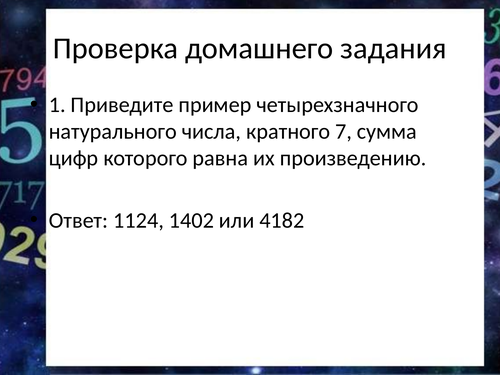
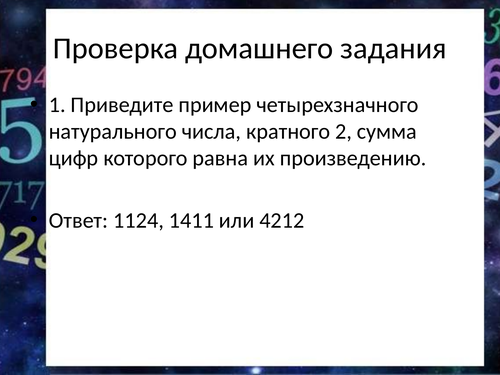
7: 7 -> 2 (344, 132)
1402: 1402 -> 1411 (191, 220)
4182: 4182 -> 4212 (282, 220)
